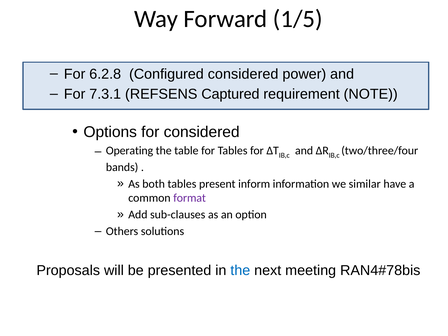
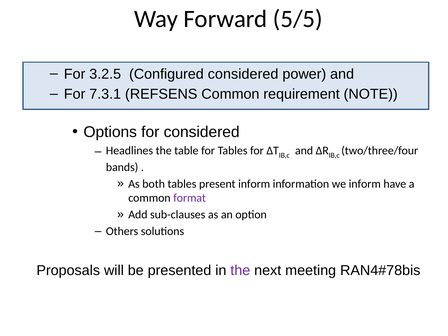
1/5: 1/5 -> 5/5 (298, 19)
6.2.8: 6.2.8 -> 3.2.5 (105, 74)
REFSENS Captured: Captured -> Common (230, 94)
Operating: Operating -> Headlines (129, 151)
we similar: similar -> inform (365, 184)
the colour: blue -> purple (240, 270)
